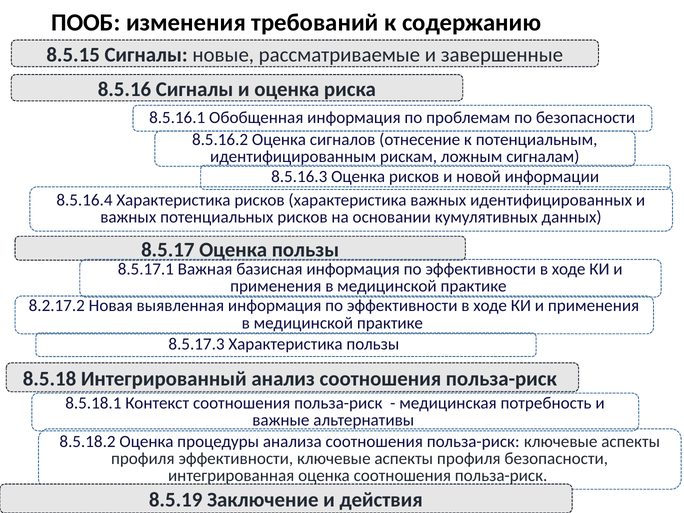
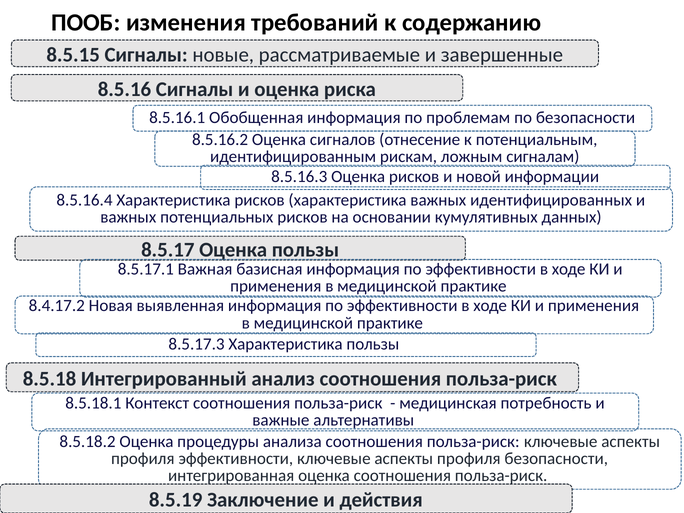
8.2.17.2: 8.2.17.2 -> 8.4.17.2 (57, 306)
